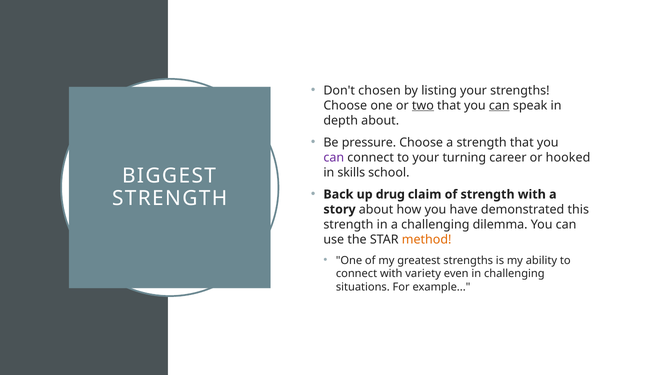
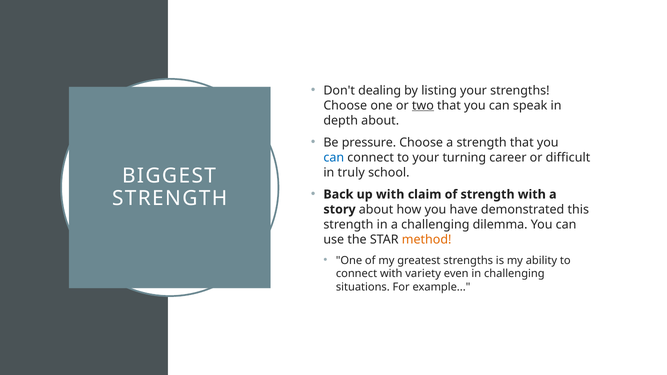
chosen: chosen -> dealing (380, 91)
can underline: present -> none (499, 106)
can colour: purple -> blue (334, 158)
hooked: hooked -> difficult (568, 158)
skills: skills -> truly (351, 173)
up drug: drug -> with (390, 194)
